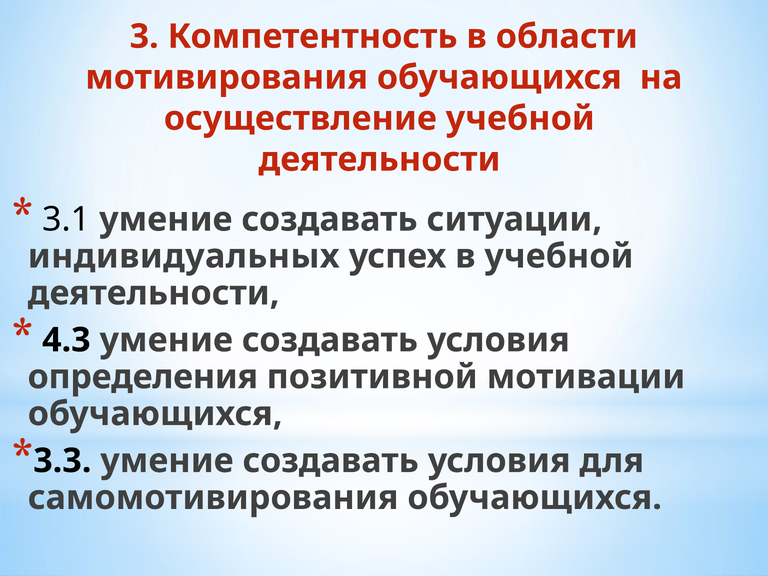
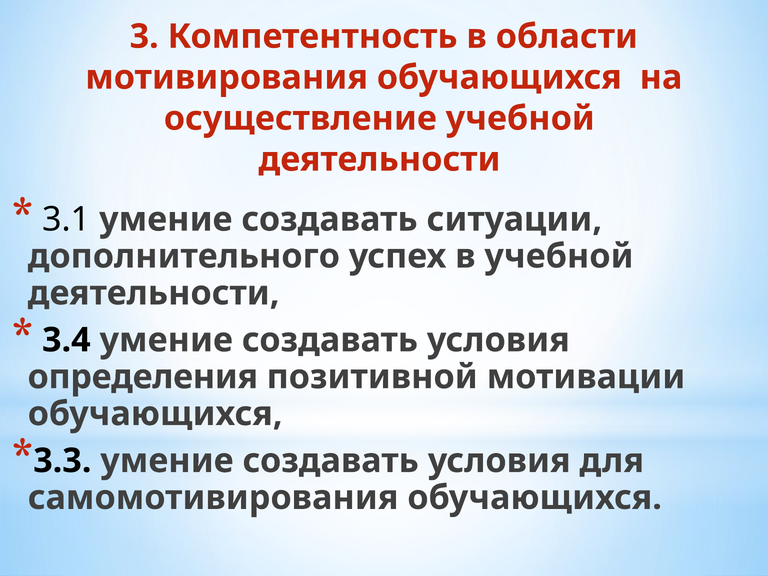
индивидуальных: индивидуальных -> дополнительного (184, 256)
4.3: 4.3 -> 3.4 (66, 340)
